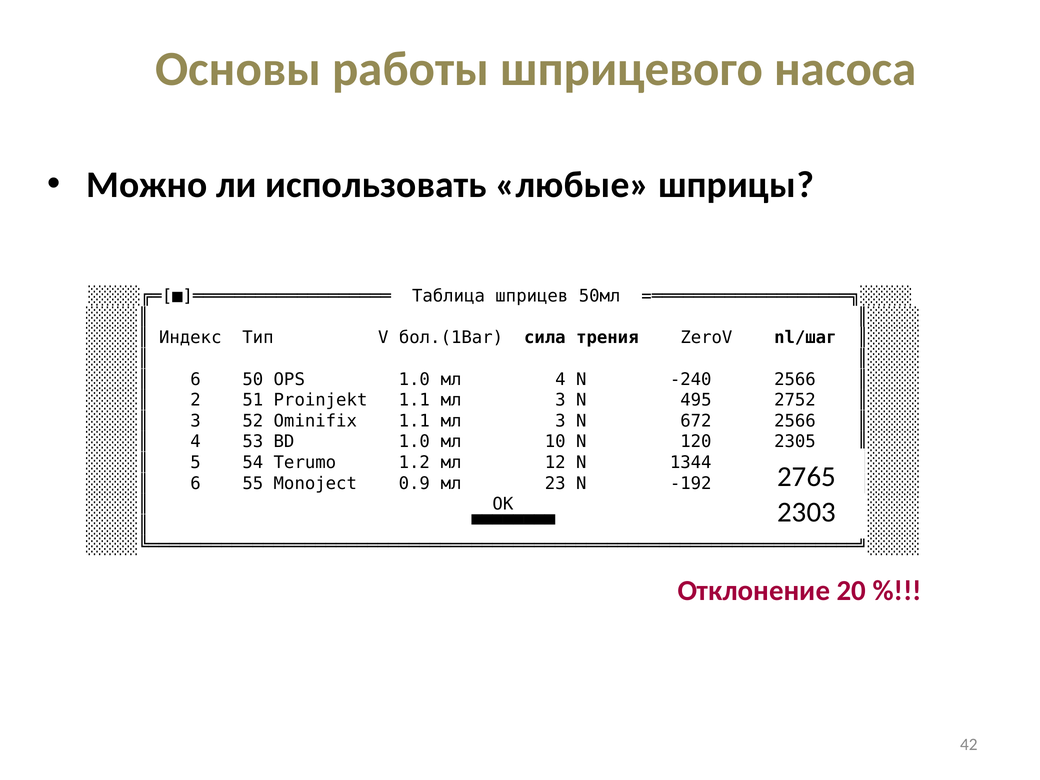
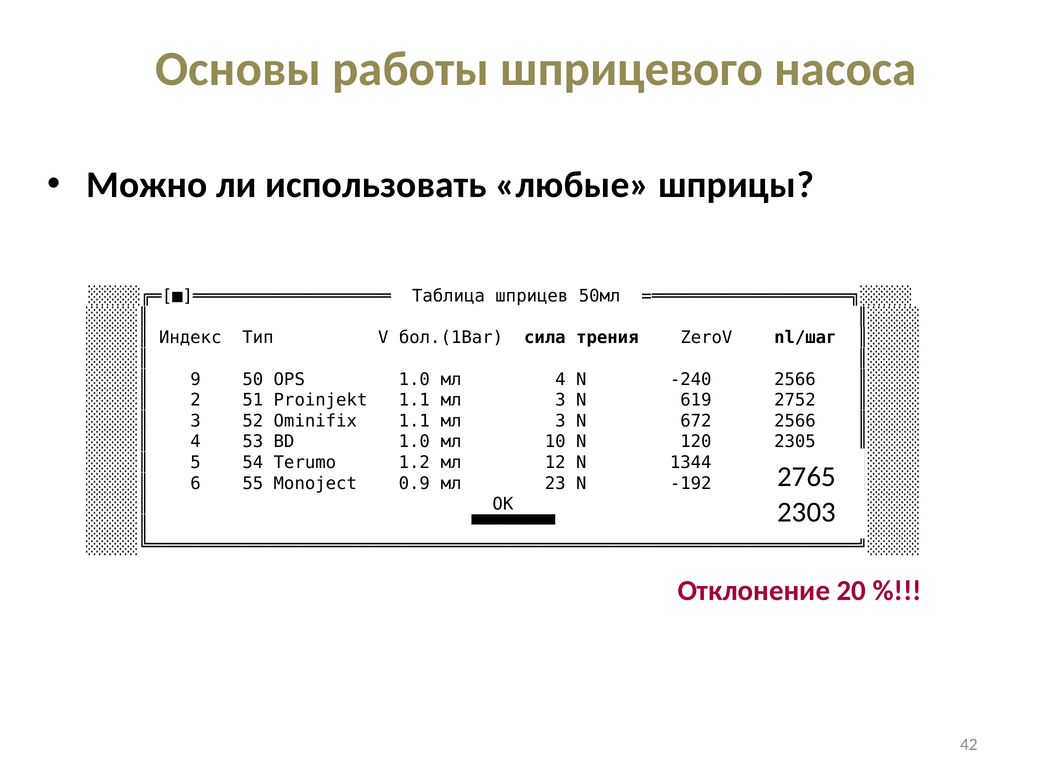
6: 6 -> 9 (195, 379)
495: 495 -> 619 (696, 400)
